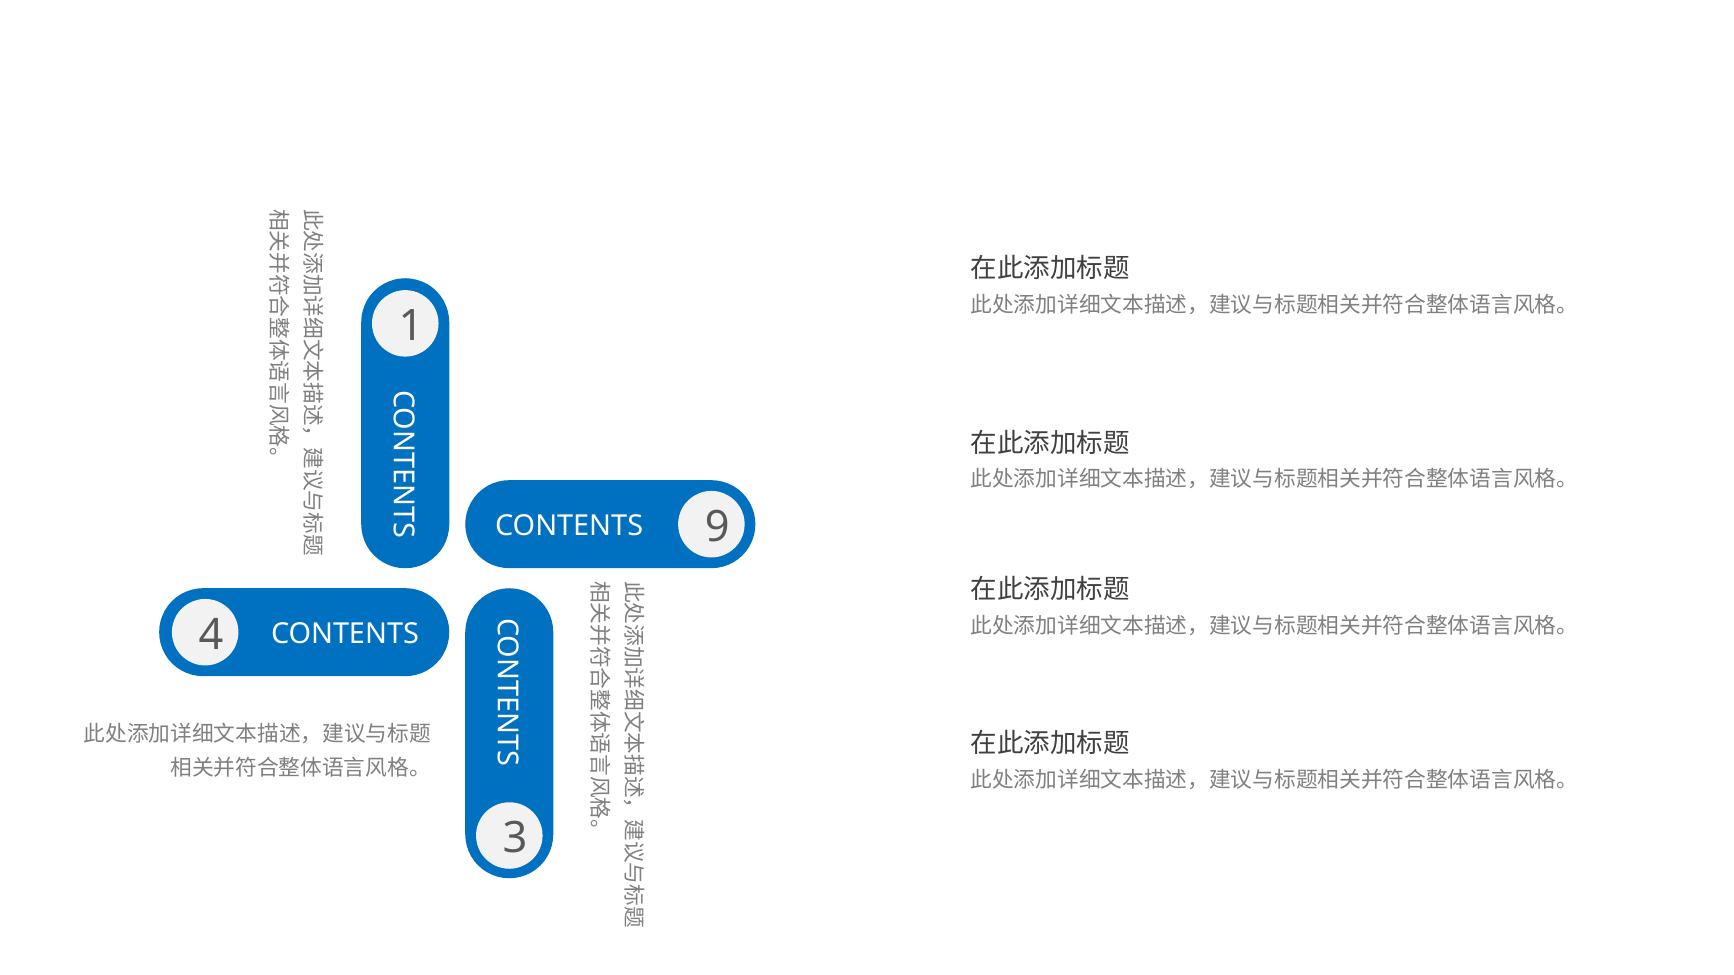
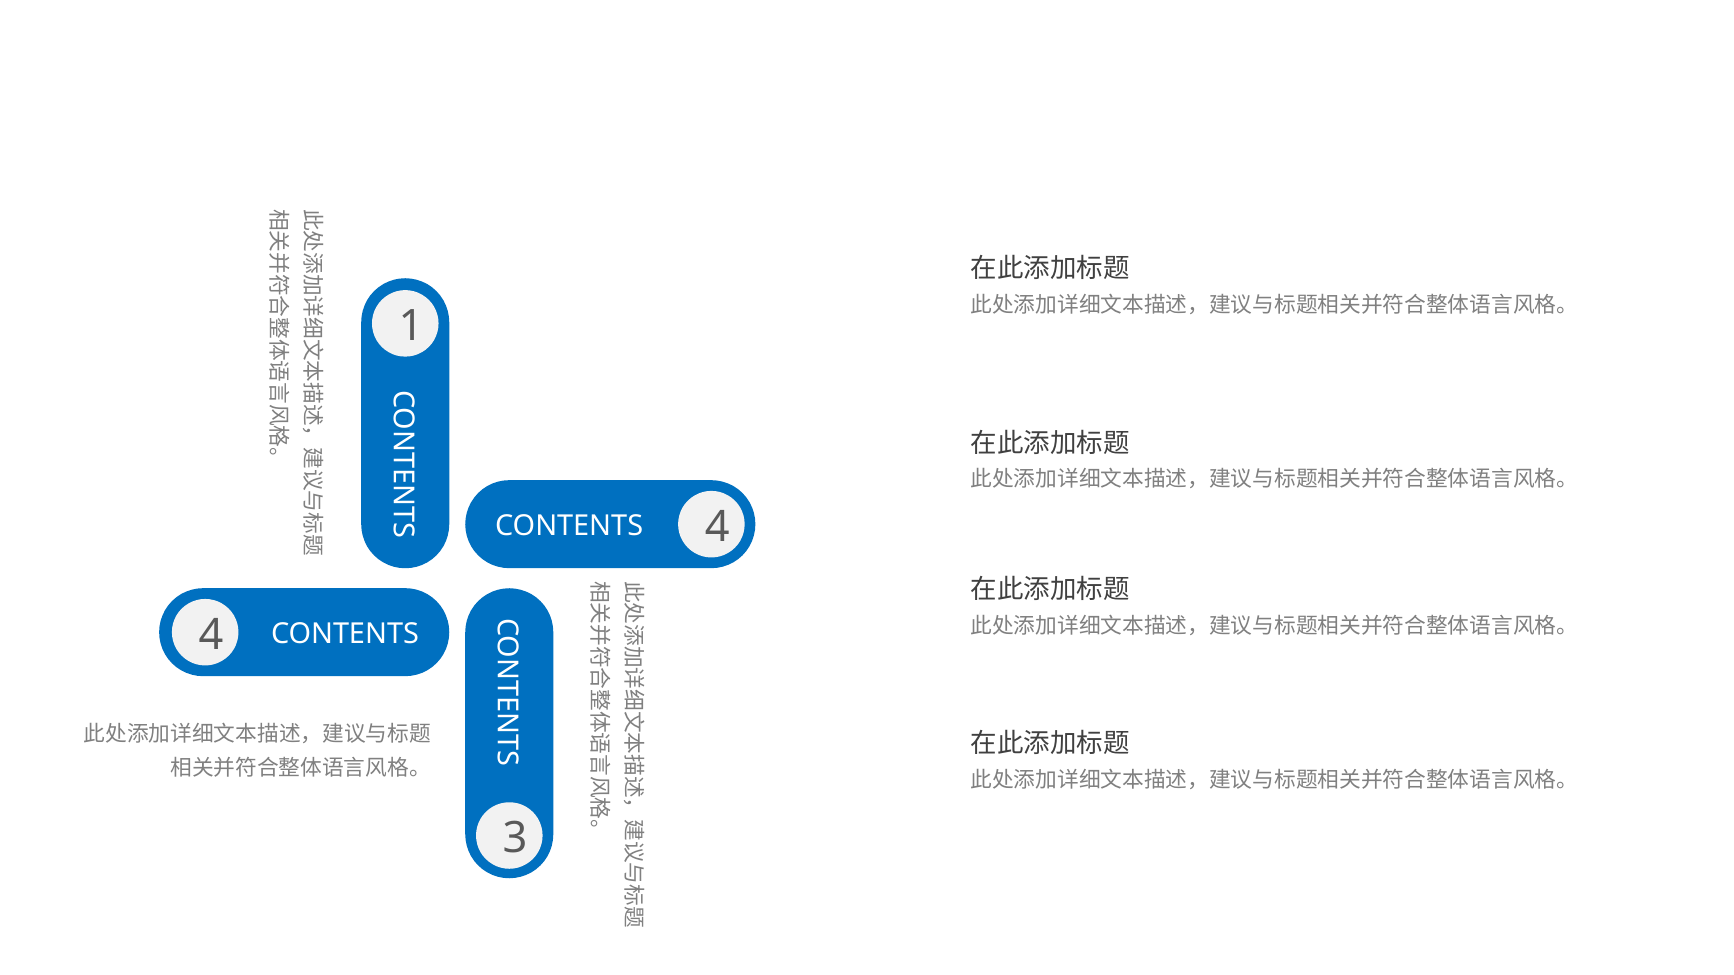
9: 9 -> 4 (717, 528)
